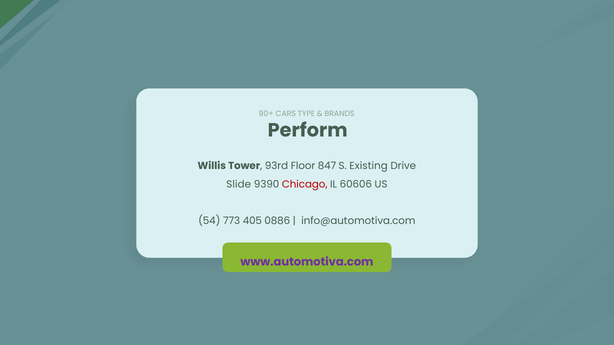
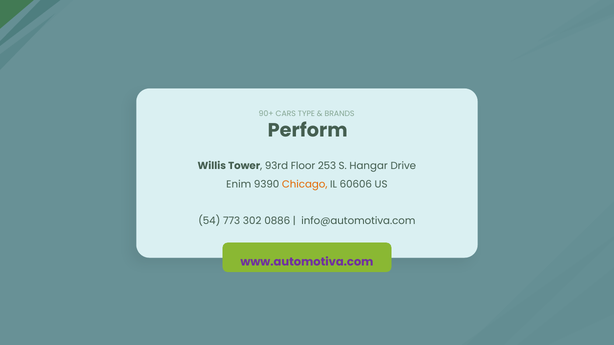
847: 847 -> 253 (327, 166)
Existing: Existing -> Hangar (369, 166)
Slide: Slide -> Enim (239, 184)
Chicago colour: red -> orange (305, 184)
405: 405 -> 302 (252, 221)
